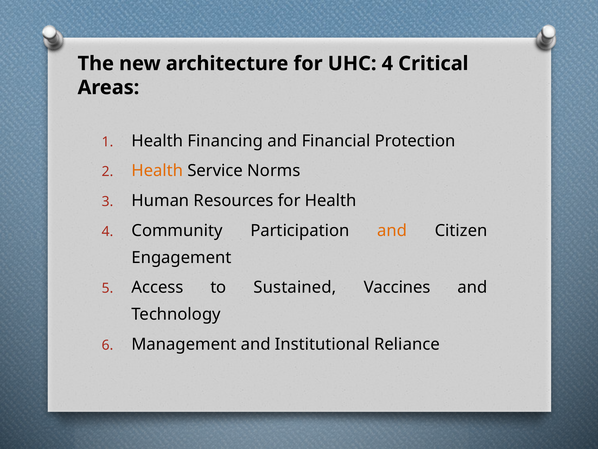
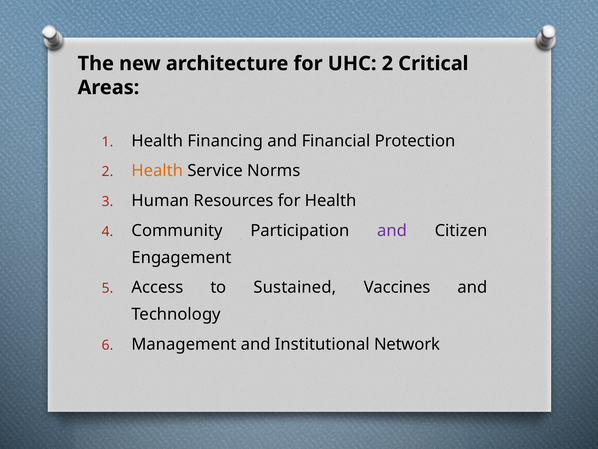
UHC 4: 4 -> 2 (387, 64)
and colour: orange -> purple (392, 230)
Reliance: Reliance -> Network (407, 344)
